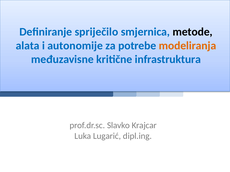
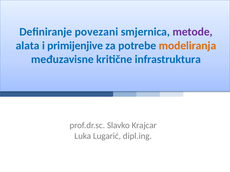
spriječilo: spriječilo -> povezani (96, 32)
metode colour: black -> purple (193, 32)
autonomije: autonomije -> primijenjive (75, 46)
